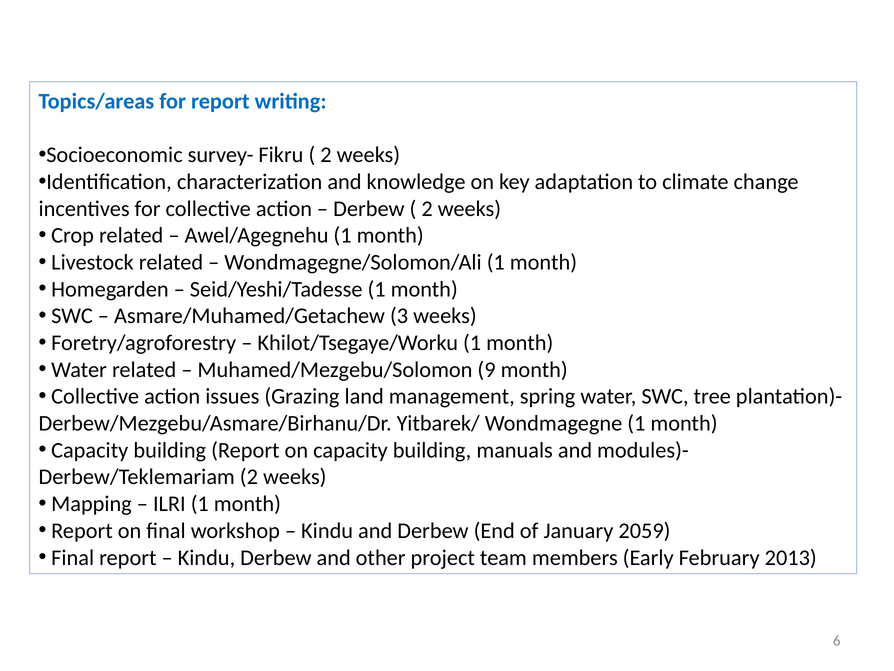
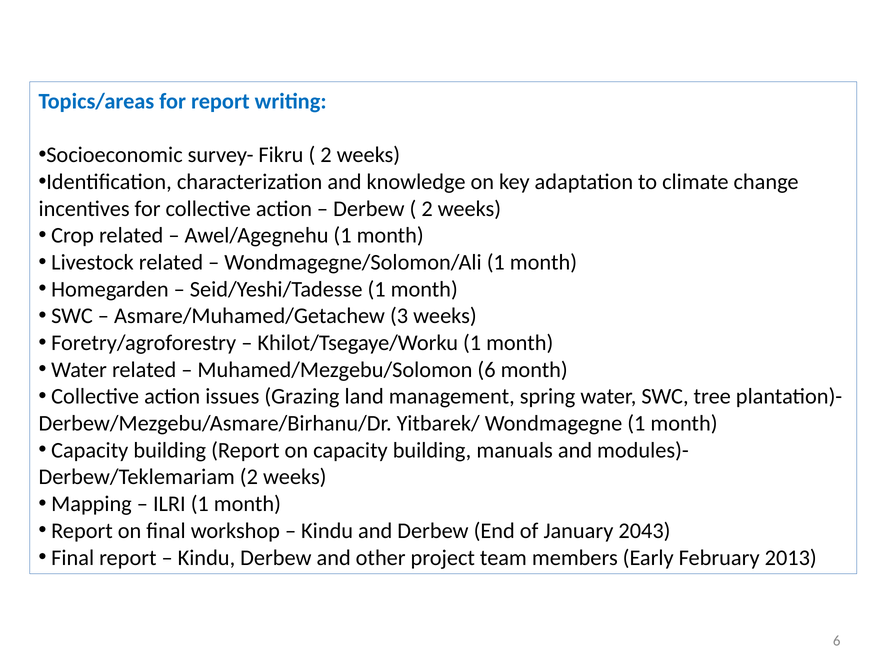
Muhamed/Mezgebu/Solomon 9: 9 -> 6 (487, 369)
2059: 2059 -> 2043 (644, 530)
